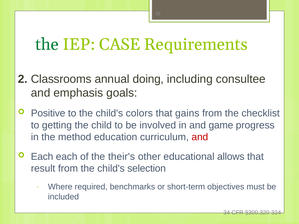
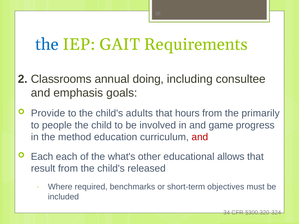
the colour: green -> blue (47, 45)
CASE: CASE -> GAIT (120, 45)
Positive: Positive -> Provide (48, 113)
colors: colors -> adults (139, 113)
gains: gains -> hours (187, 113)
checklist: checklist -> primarily (261, 113)
getting: getting -> people (57, 125)
their's: their's -> what's (122, 157)
selection: selection -> released (147, 169)
